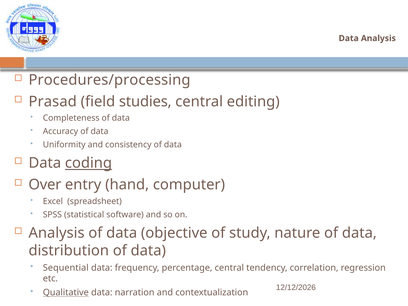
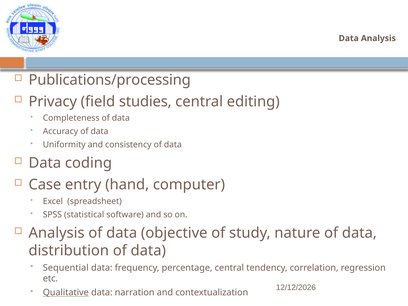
Procedures/processing: Procedures/processing -> Publications/processing (110, 80)
Prasad: Prasad -> Privacy (53, 102)
coding underline: present -> none (88, 163)
Over: Over -> Case (45, 185)
